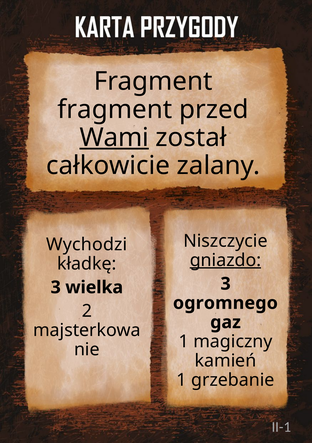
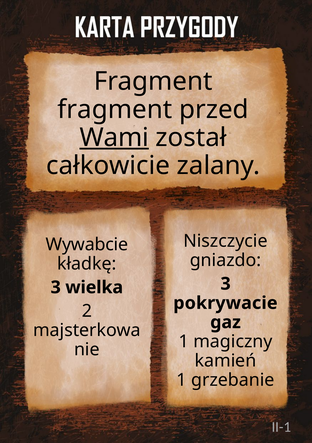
Wychodzi: Wychodzi -> Wywabcie (87, 245)
gniazdo underline: present -> none (225, 260)
ogromnego: ogromnego -> pokrywacie (225, 303)
